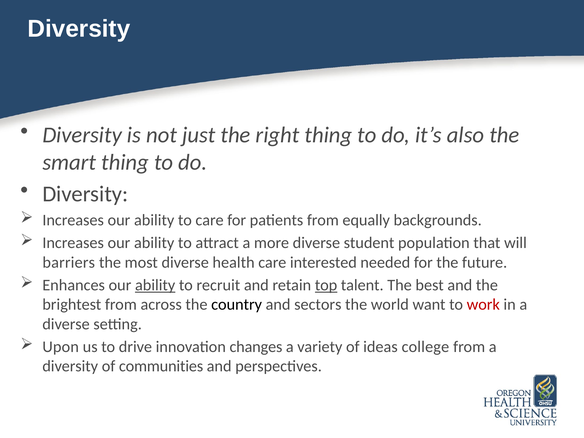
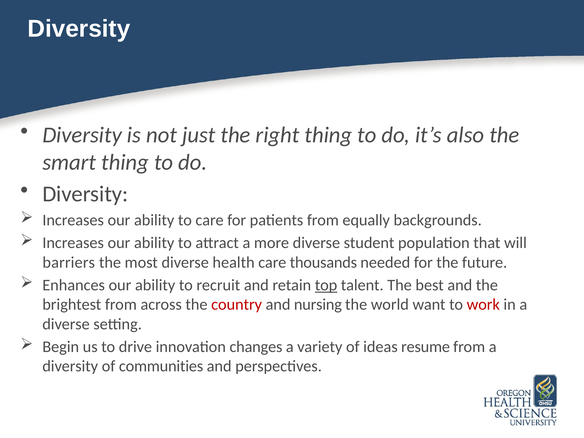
interested: interested -> thousands (323, 262)
ability underline: present -> none (155, 285)
country colour: black -> red (237, 305)
sectors: sectors -> nursing (318, 305)
Upon: Upon -> Begin (61, 347)
college: college -> resume (426, 347)
